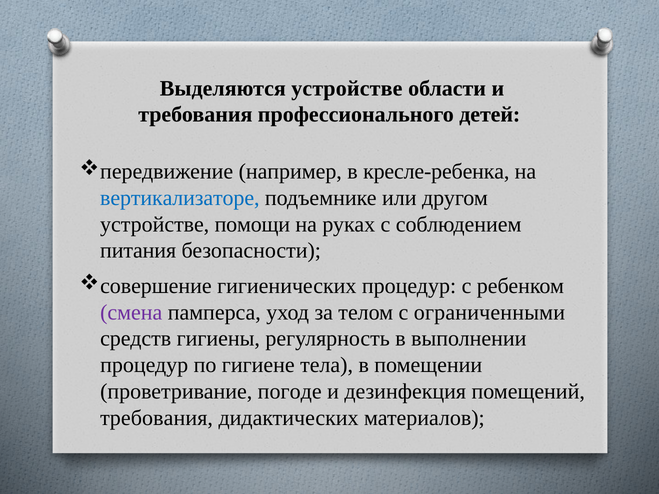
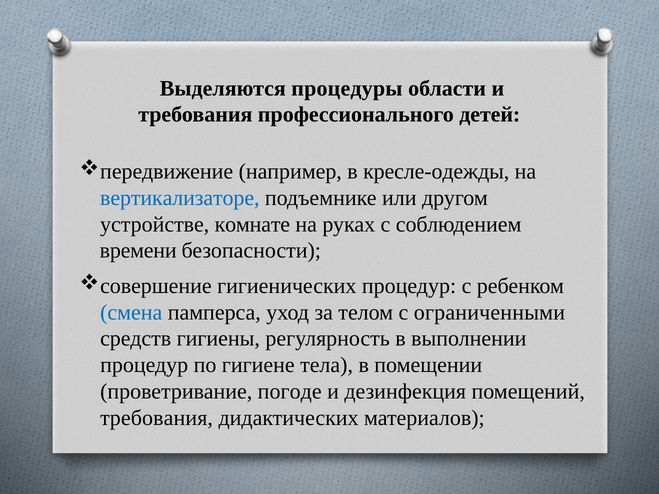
Выделяются устройстве: устройстве -> процедуры (347, 88)
кресле-ребенка: кресле-ребенка -> кресле-одежды (436, 172)
помощи: помощи -> комнате (252, 224)
питания: питания -> времени (138, 251)
смена colour: purple -> blue (131, 313)
